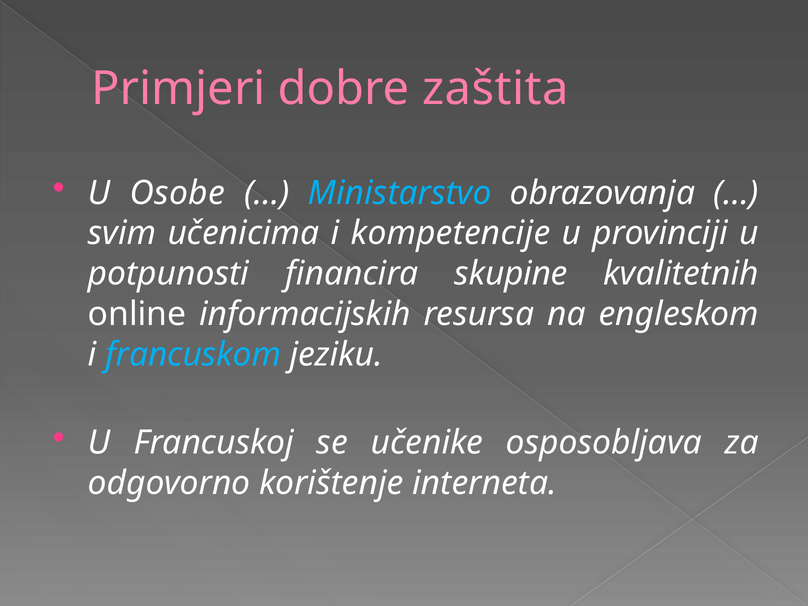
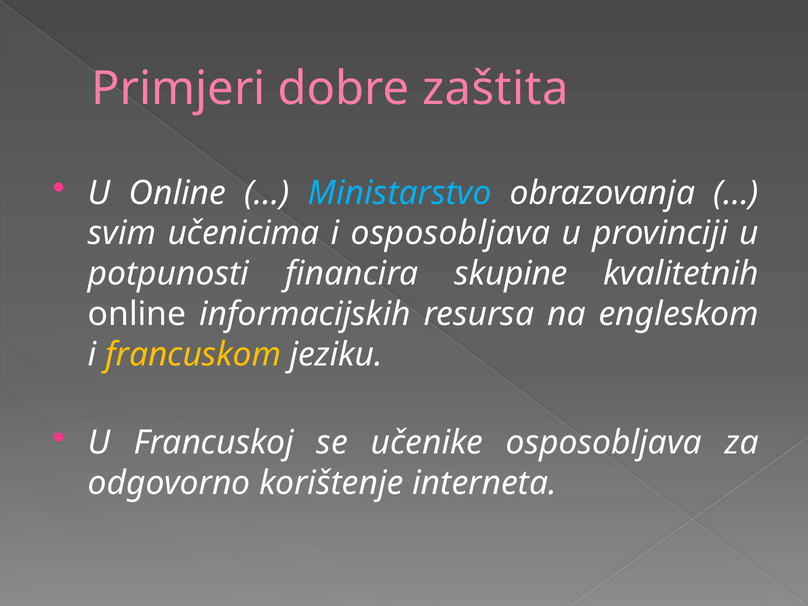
U Osobe: Osobe -> Online (178, 193)
i kompetencije: kompetencije -> osposobljava (450, 233)
francuskom colour: light blue -> yellow (193, 354)
